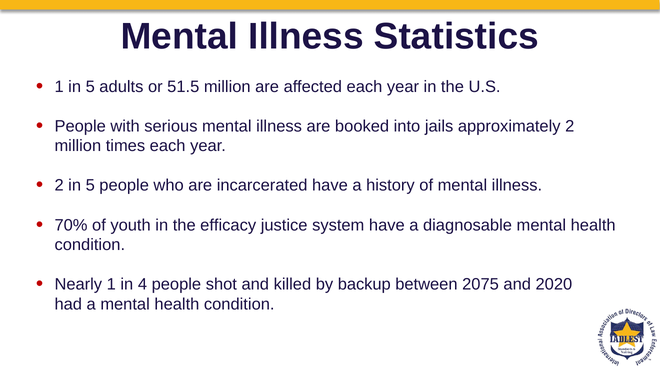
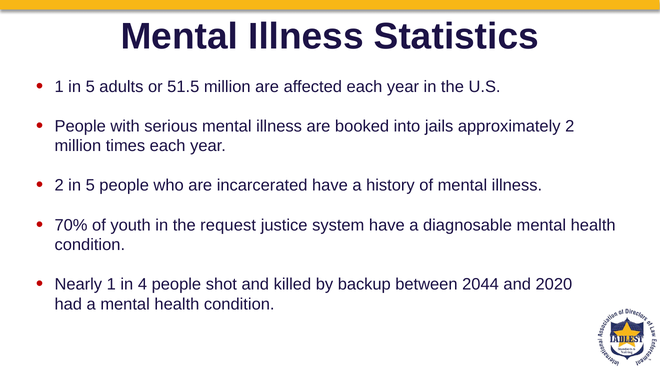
efficacy: efficacy -> request (228, 225)
2075: 2075 -> 2044 (481, 285)
